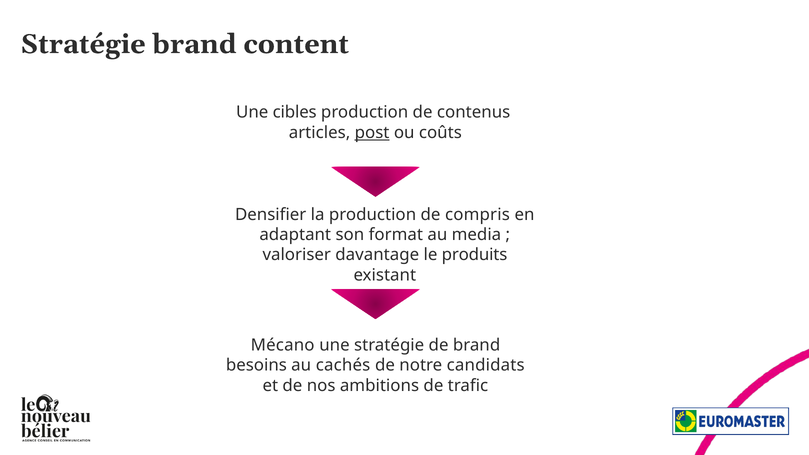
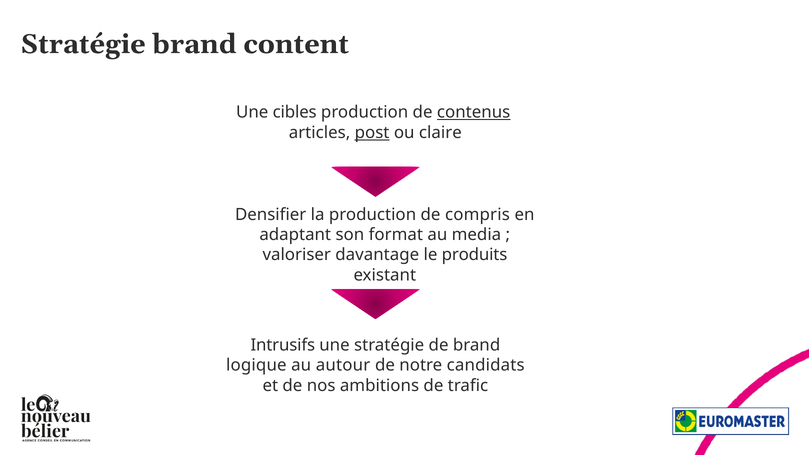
contenus underline: none -> present (474, 112)
coûts: coûts -> claire (440, 133)
Mécano: Mécano -> Intrusifs (283, 345)
besoins: besoins -> logique (256, 365)
cachés: cachés -> autour (343, 365)
